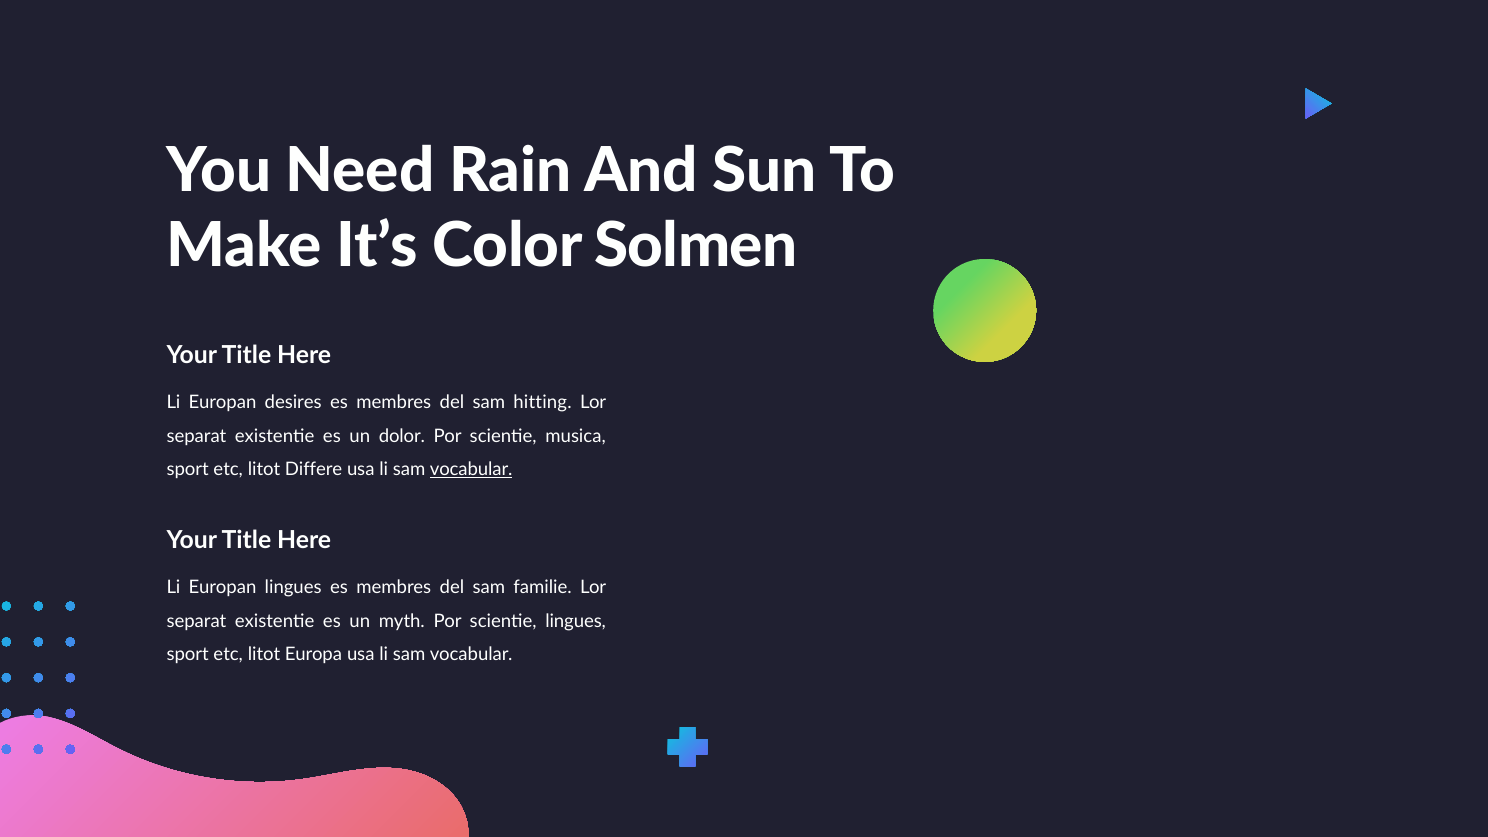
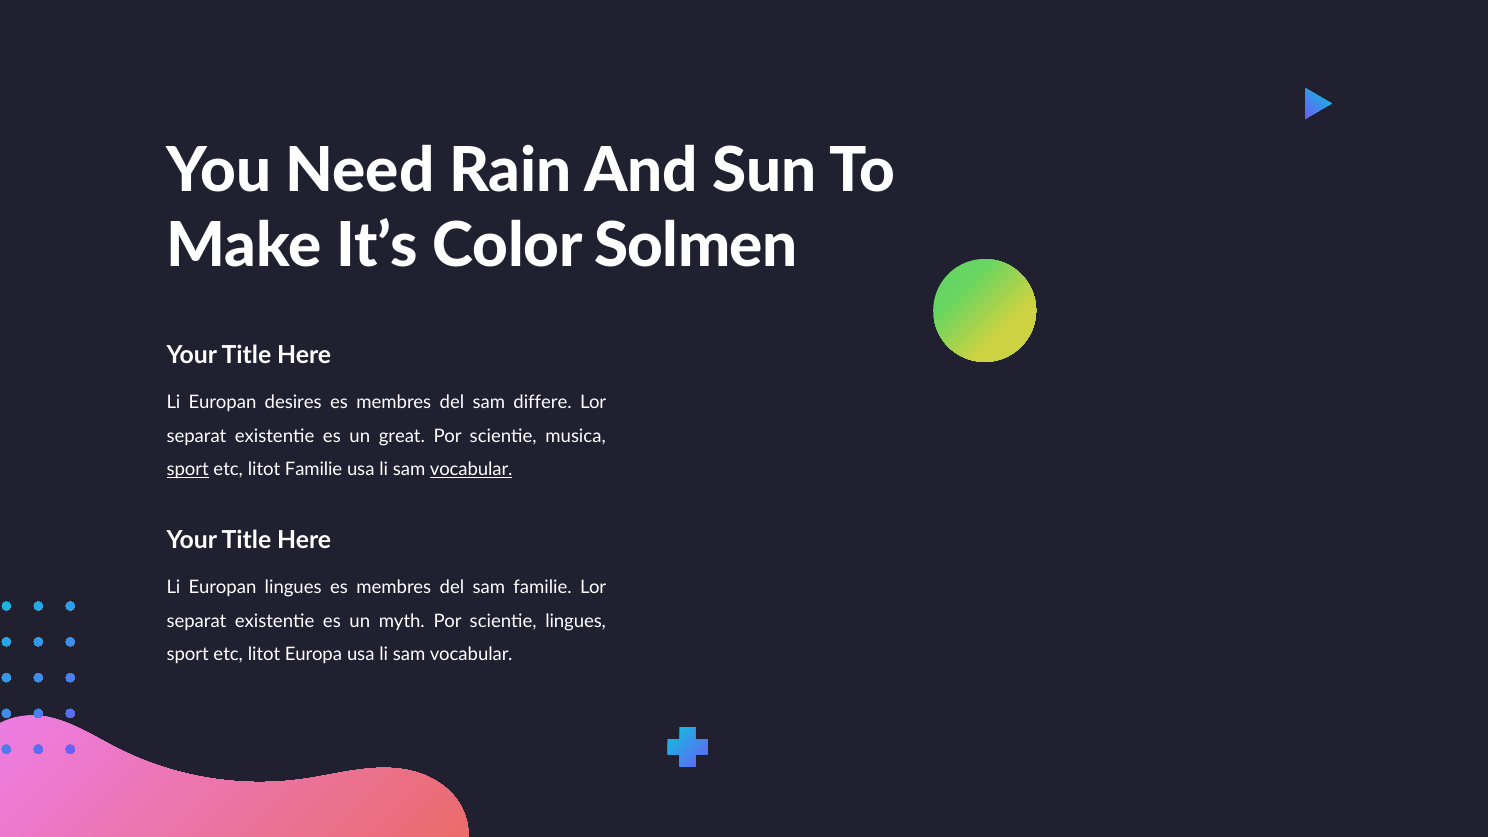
hitting: hitting -> differe (543, 403)
dolor: dolor -> great (402, 436)
sport underline: none -> present (188, 470)
litot Differe: Differe -> Familie (314, 470)
